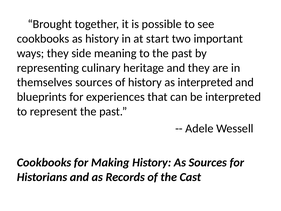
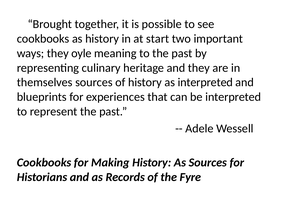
side: side -> oyle (81, 53)
Cast: Cast -> Fyre (190, 177)
